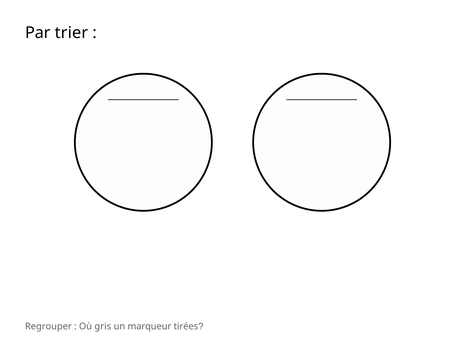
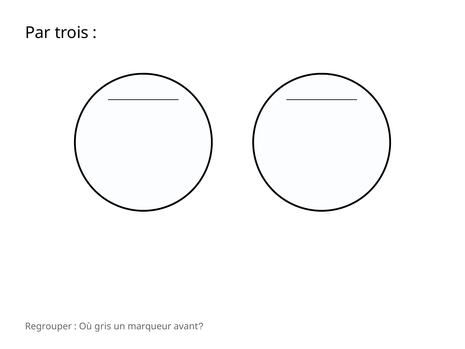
trier: trier -> trois (72, 33)
tirées: tirées -> avant (186, 326)
